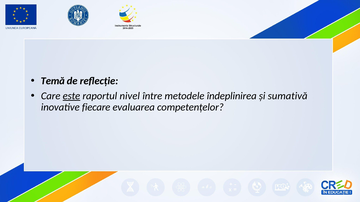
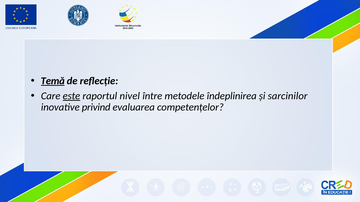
Temă underline: none -> present (53, 81)
sumativă: sumativă -> sarcinilor (288, 96)
fiecare: fiecare -> privind (96, 107)
